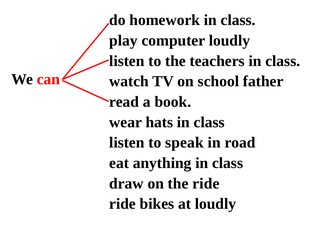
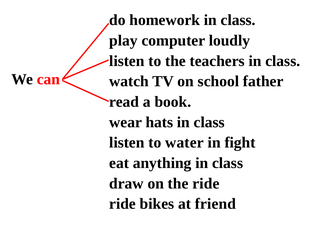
speak: speak -> water (184, 143)
road: road -> fight (240, 143)
at loudly: loudly -> friend (215, 204)
